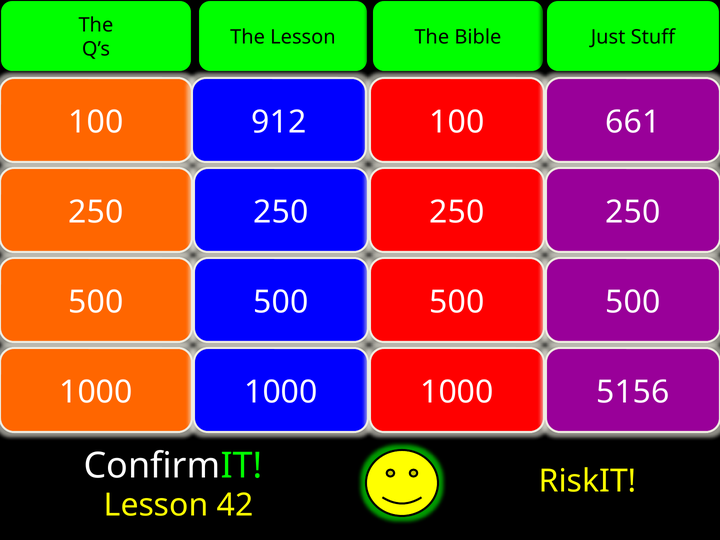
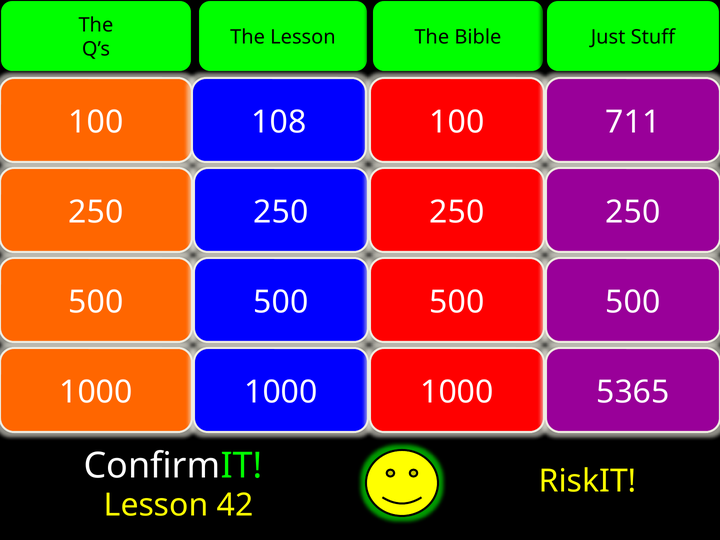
912: 912 -> 108 (279, 122)
661: 661 -> 711 (633, 122)
5156: 5156 -> 5365 (633, 392)
